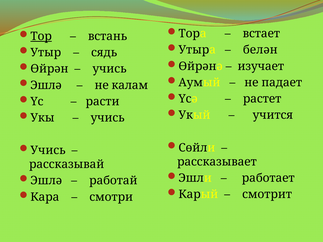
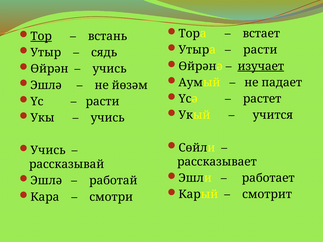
белән: белән -> расти (260, 50)
изучает underline: none -> present (261, 66)
калам: калам -> йөзәм (130, 85)
